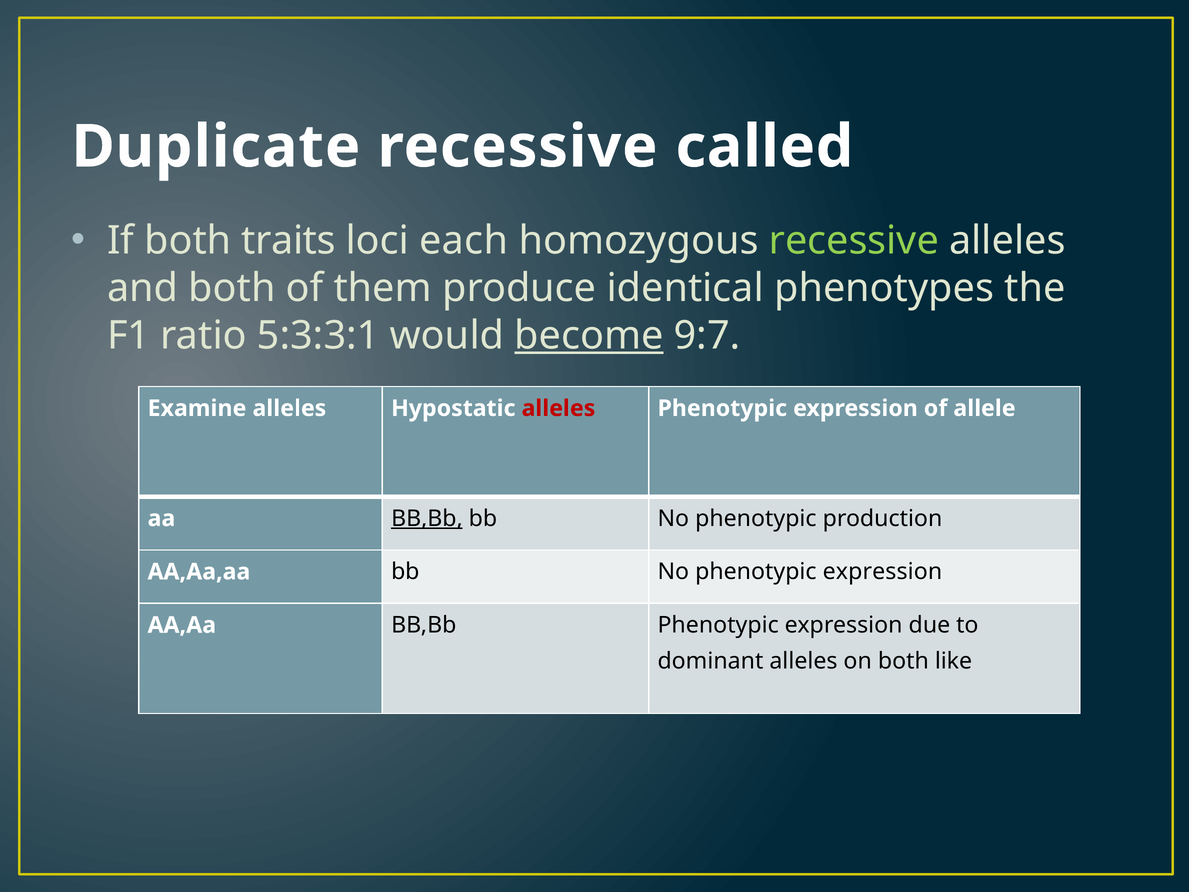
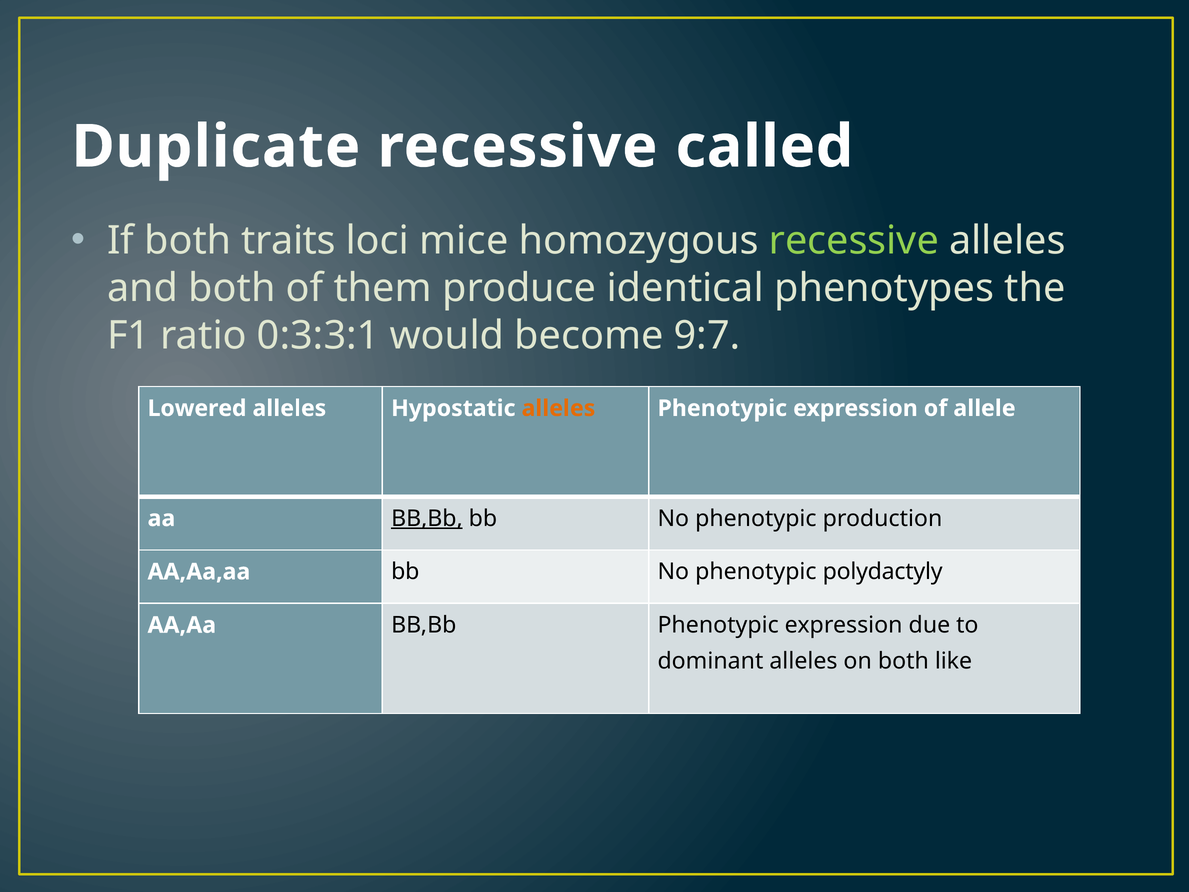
each: each -> mice (464, 241)
5:3:3:1: 5:3:3:1 -> 0:3:3:1 (318, 336)
become underline: present -> none (589, 336)
Examine: Examine -> Lowered (197, 408)
alleles colour: red -> orange (558, 408)
No phenotypic expression: expression -> polydactyly (883, 572)
